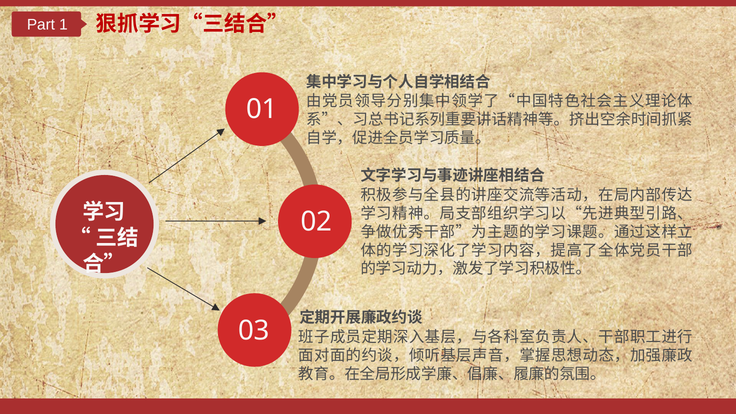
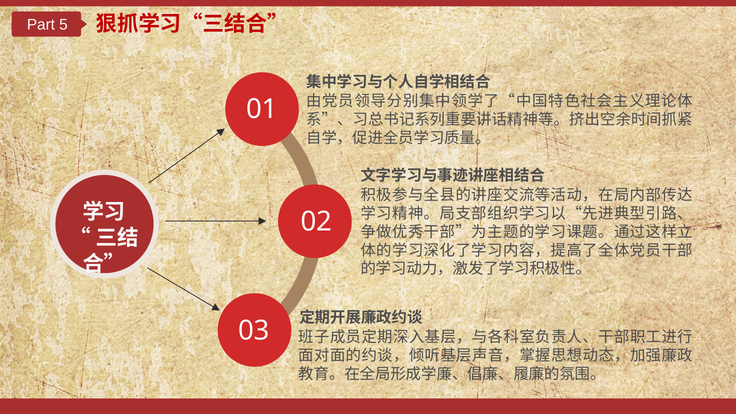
1: 1 -> 5 (64, 24)
